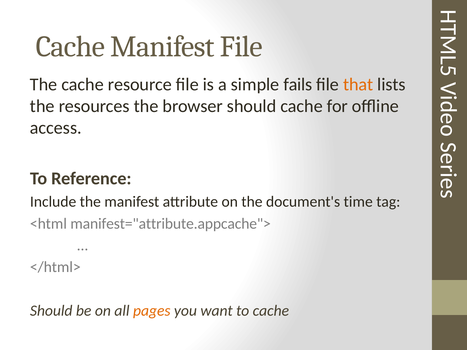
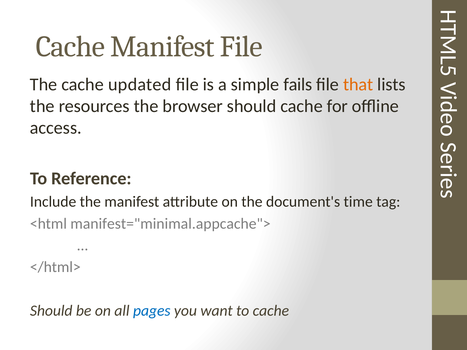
resource: resource -> updated (140, 85)
manifest="attribute.appcache">: manifest="attribute.appcache"> -> manifest="minimal.appcache"> (171, 224)
pages colour: orange -> blue (152, 311)
